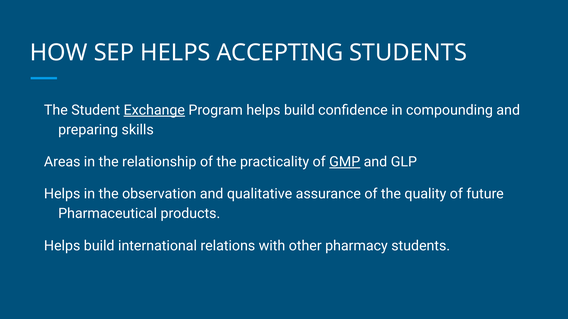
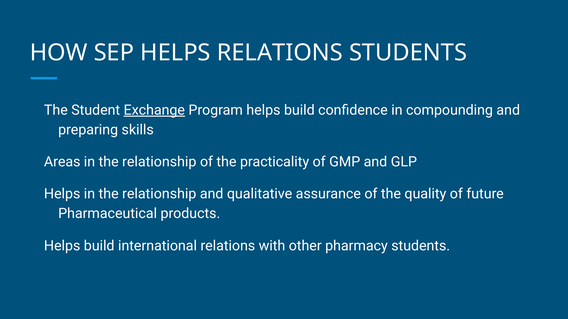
HELPS ACCEPTING: ACCEPTING -> RELATIONS (280, 53)
GMP underline: present -> none (345, 162)
Helps in the observation: observation -> relationship (159, 194)
